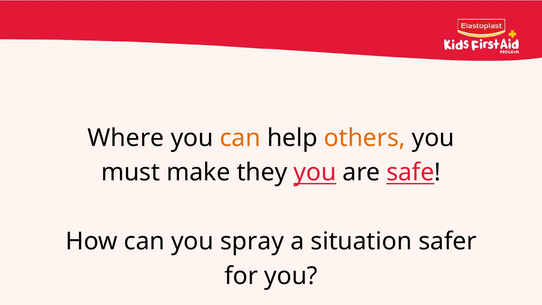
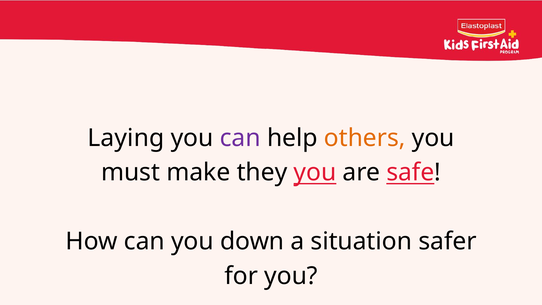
Where: Where -> Laying (126, 138)
can colour: orange -> purple (240, 138)
spray: spray -> down (252, 241)
